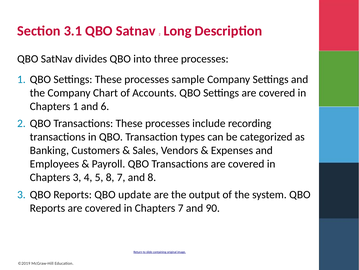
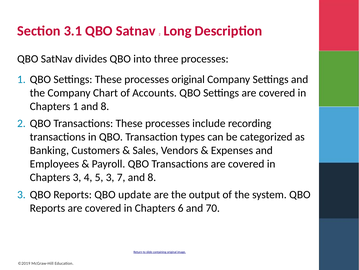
processes sample: sample -> original (188, 79)
1 and 6: 6 -> 8 (105, 106)
5 8: 8 -> 3 (110, 177)
Chapters 7: 7 -> 6 (181, 207)
90: 90 -> 70 (213, 207)
